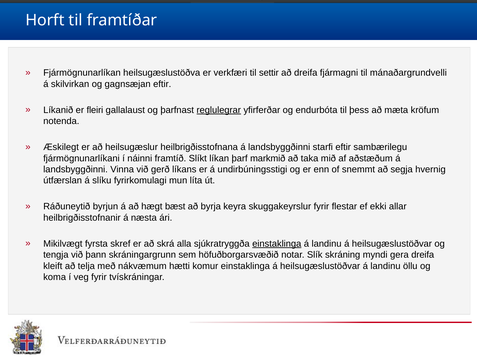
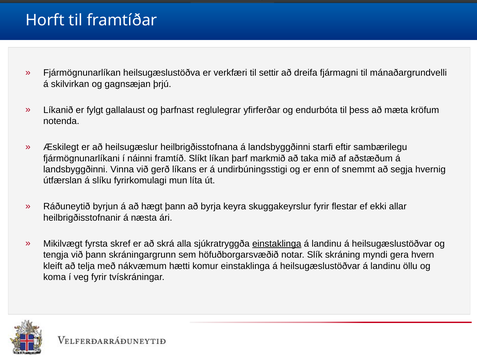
gagnsæjan eftir: eftir -> þrjú (162, 84)
fleiri: fleiri -> fylgt (95, 110)
reglulegrar underline: present -> none (219, 110)
hægt bæst: bæst -> þann (175, 206)
gera dreifa: dreifa -> hvern (423, 255)
